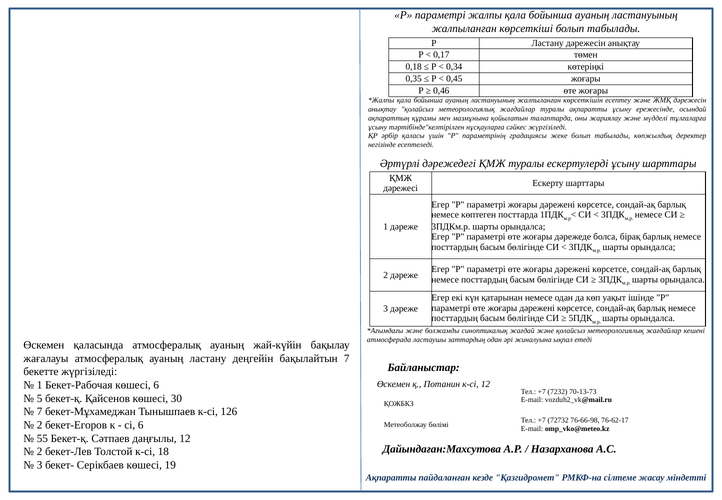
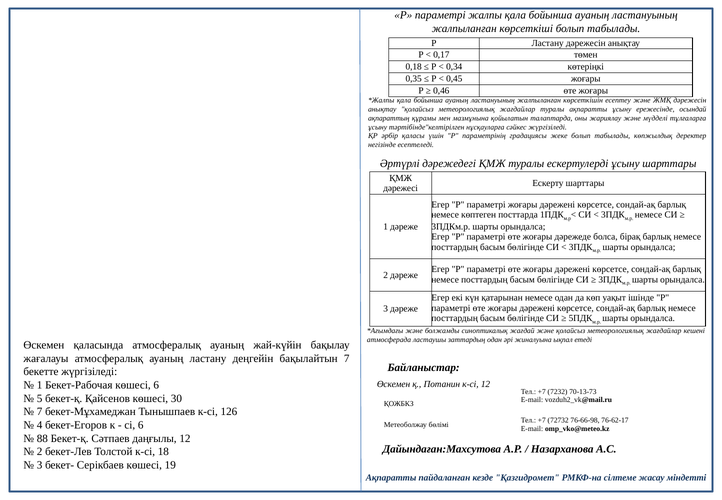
2: 2 -> 4 (40, 425)
55: 55 -> 88 (42, 438)
